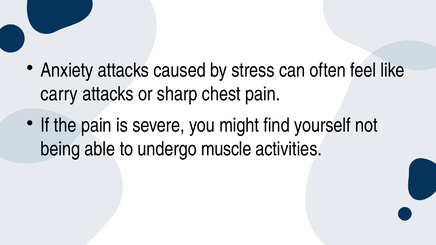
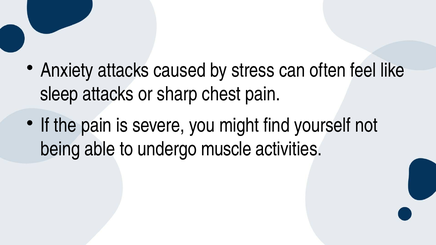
carry: carry -> sleep (59, 94)
